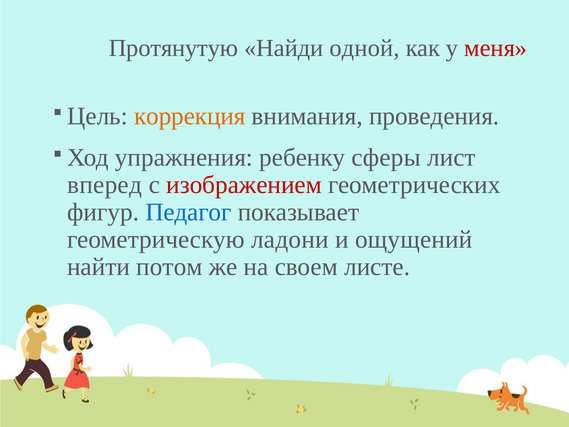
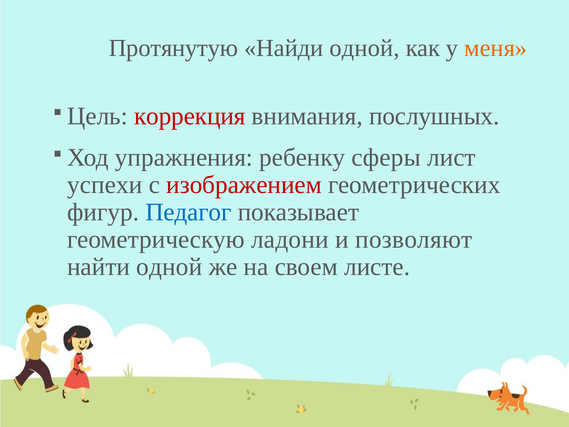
меня colour: red -> orange (496, 48)
коррекция colour: orange -> red (190, 116)
проведения: проведения -> послушных (434, 116)
вперед: вперед -> успехи (105, 185)
ощущений: ощущений -> позволяют (414, 239)
найти потом: потом -> одной (169, 267)
